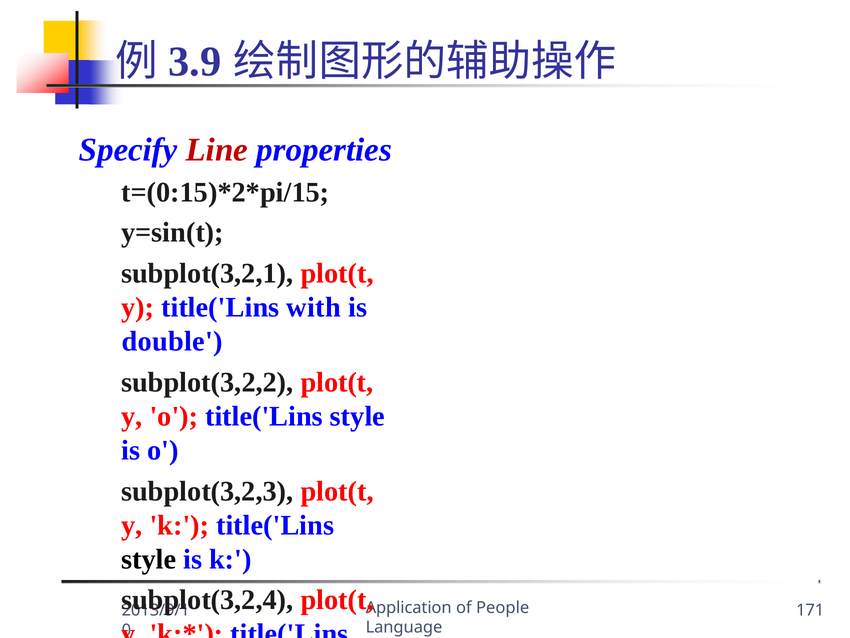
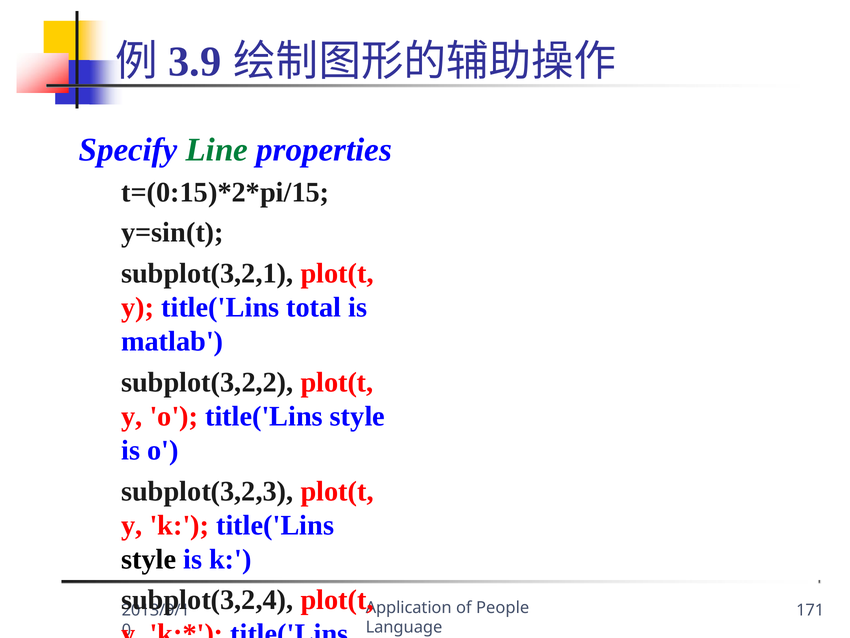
Line colour: red -> green (217, 150)
with: with -> total (314, 307)
double: double -> matlab (172, 341)
